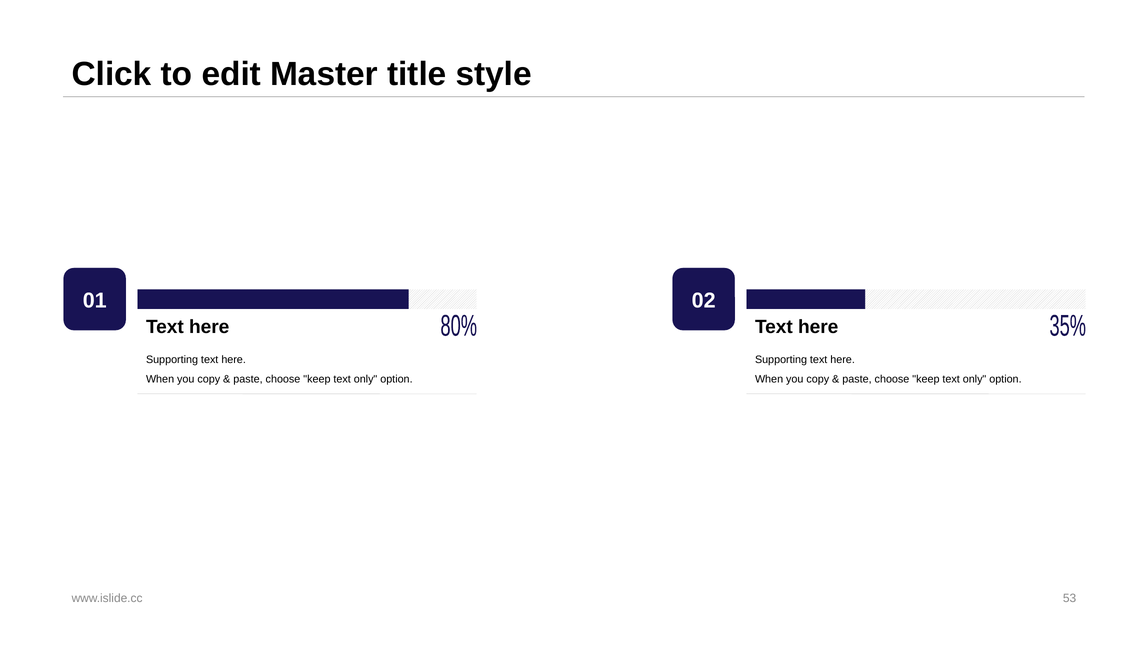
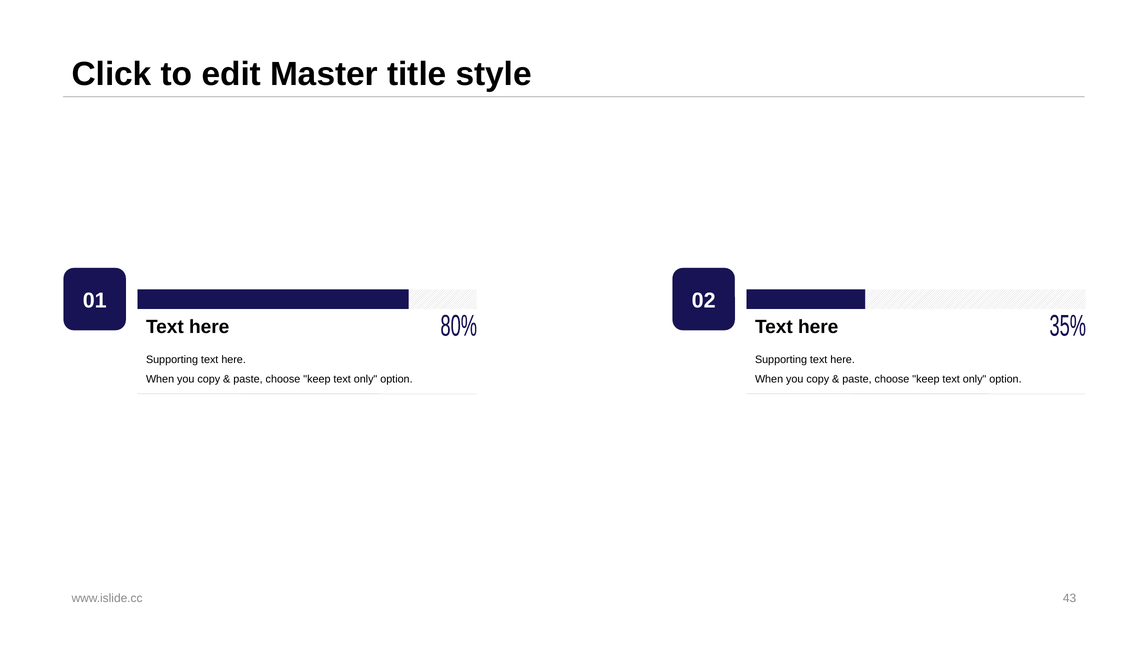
53: 53 -> 43 (1070, 598)
